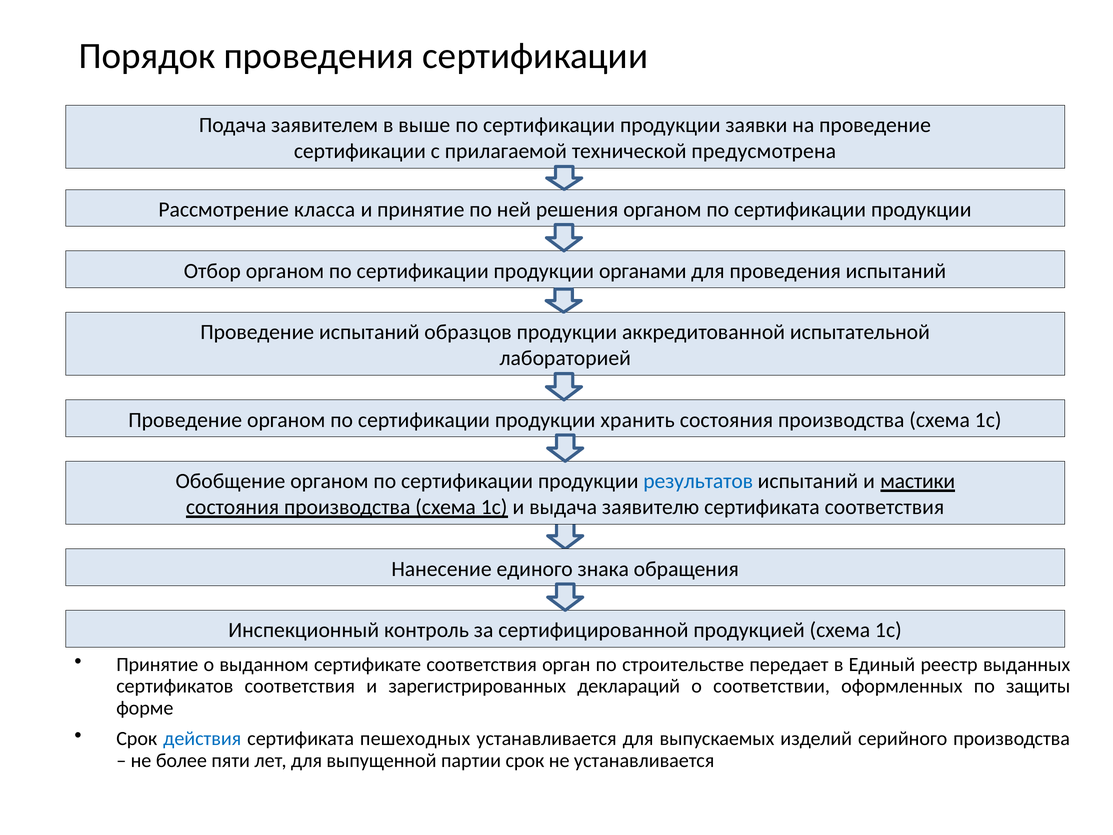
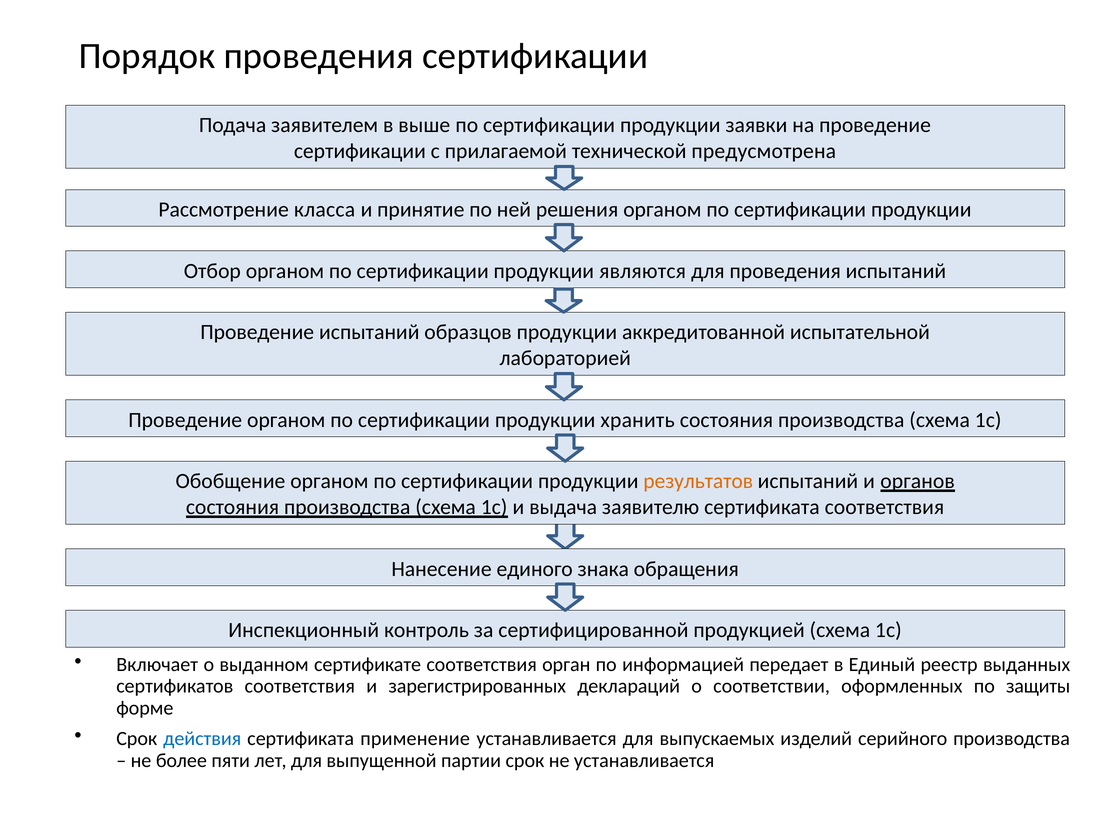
органами: органами -> являются (643, 271)
результатов colour: blue -> orange (698, 481)
мастики: мастики -> органов (918, 481)
Принятие: Принятие -> Включает (157, 664)
строительстве: строительстве -> информацией (683, 664)
пешеходных: пешеходных -> применение (415, 738)
